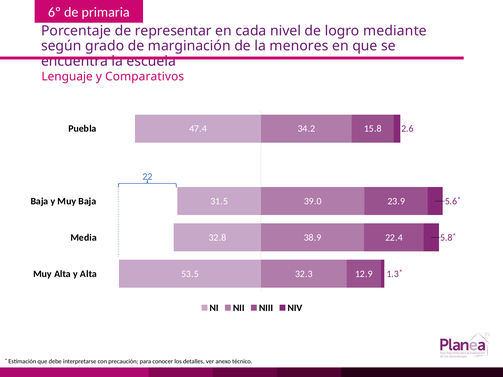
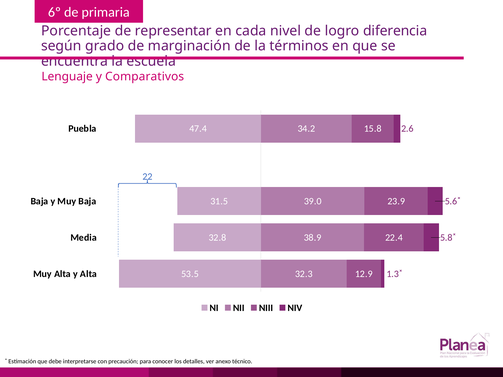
mediante: mediante -> diferencia (395, 31)
menores: menores -> términos (299, 46)
